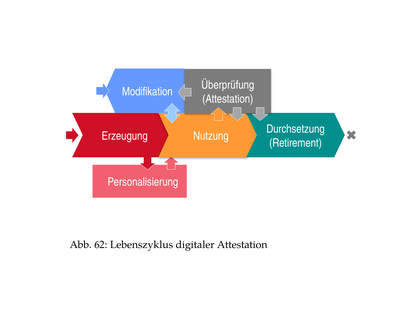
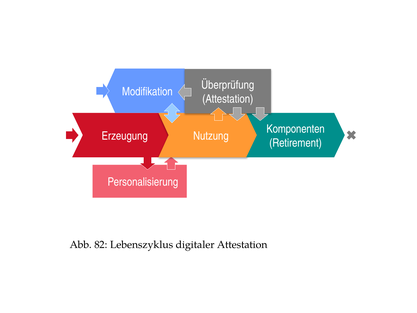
Durchsetzung: Durchsetzung -> Komponenten (296, 129)
62: 62 -> 82 (101, 244)
